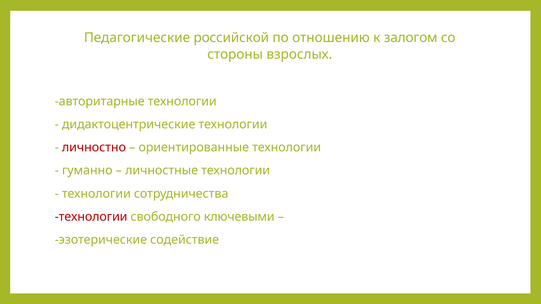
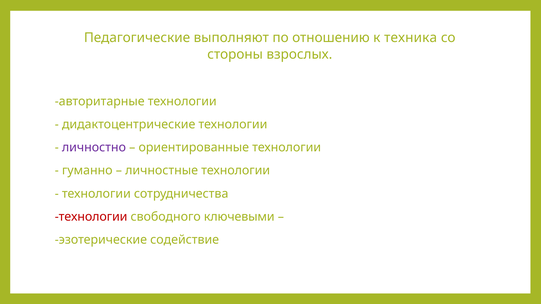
российской: российской -> выполняют (231, 38)
залогом: залогом -> техника (411, 38)
личностно colour: red -> purple (94, 148)
